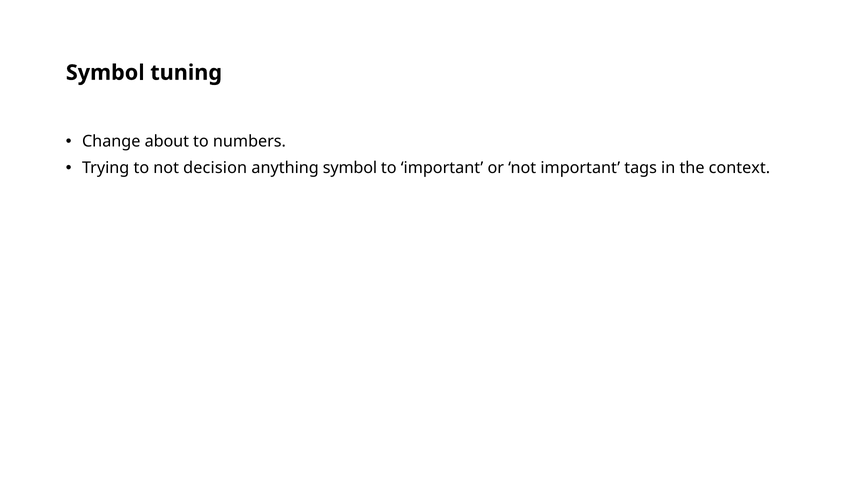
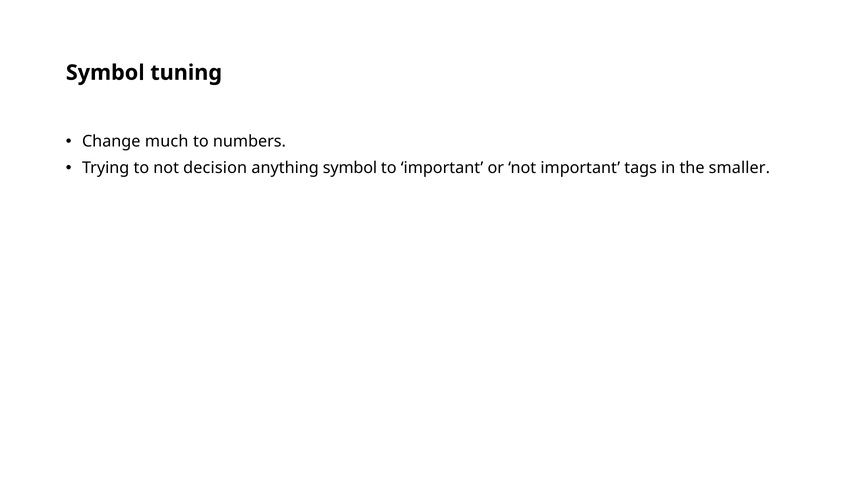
about: about -> much (167, 141)
context: context -> smaller (739, 168)
